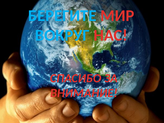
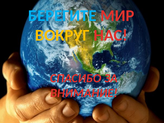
ВОКРУГ colour: light blue -> yellow (62, 35)
